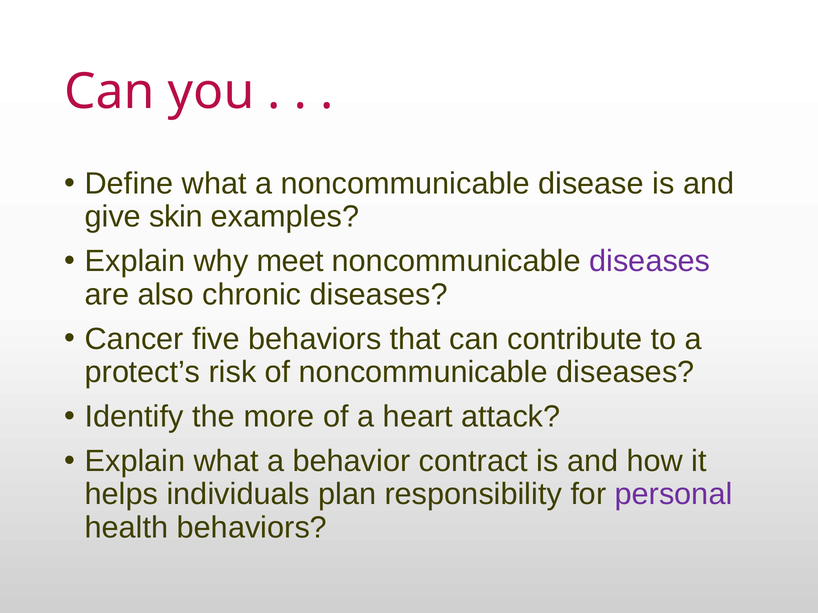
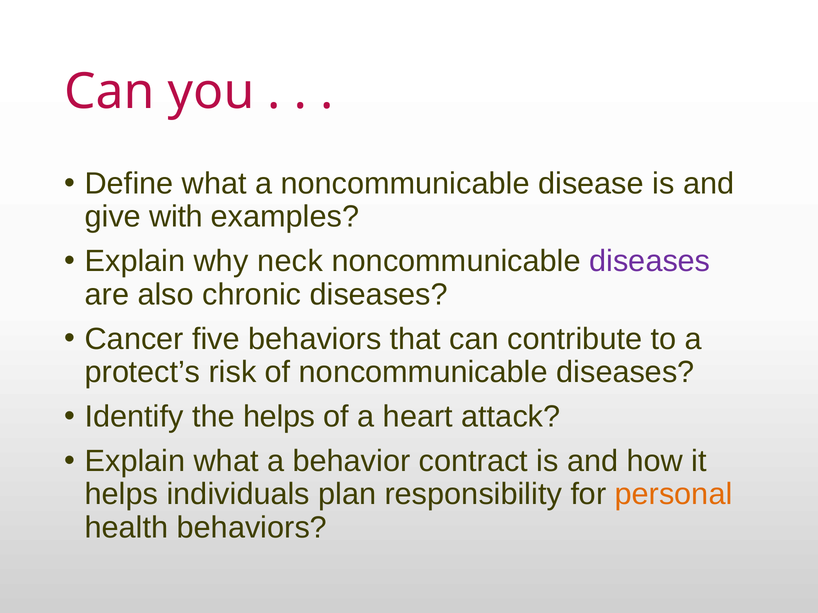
skin: skin -> with (176, 217)
meet: meet -> neck (290, 262)
the more: more -> helps (279, 417)
personal colour: purple -> orange (674, 495)
